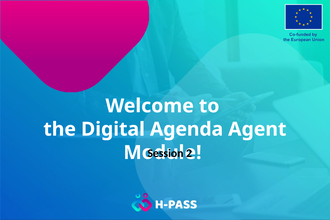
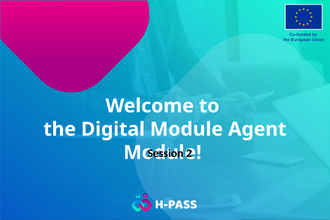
Digital Agenda: Agenda -> Module (186, 129)
